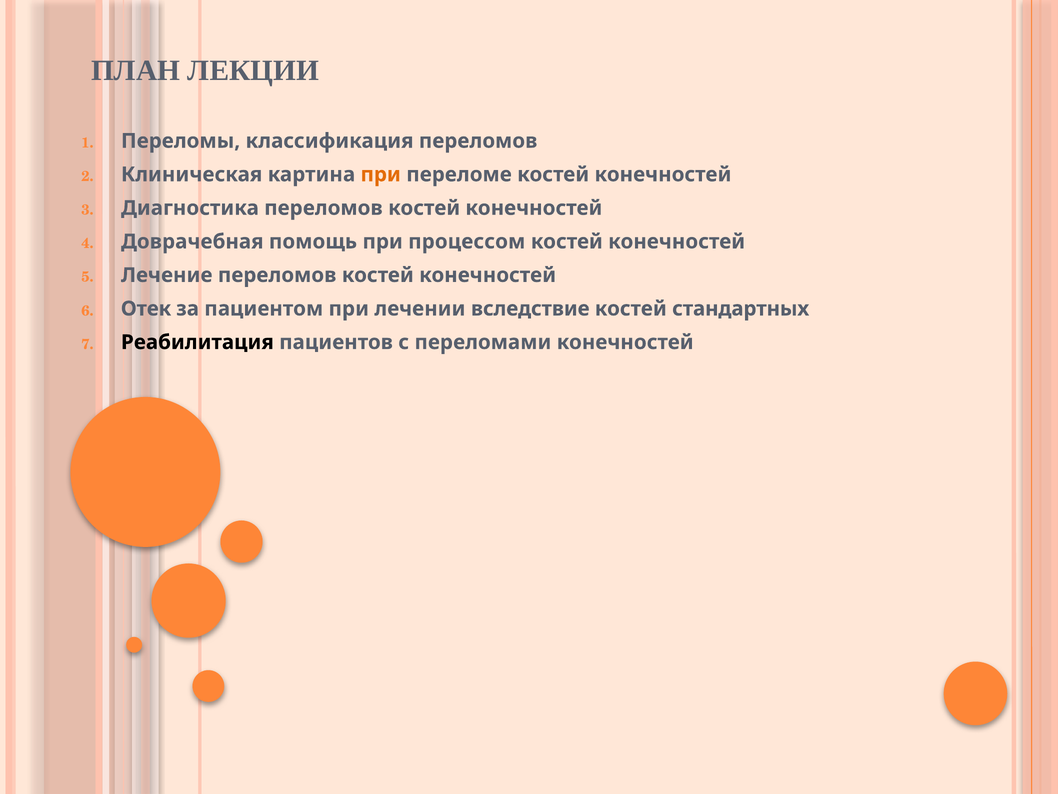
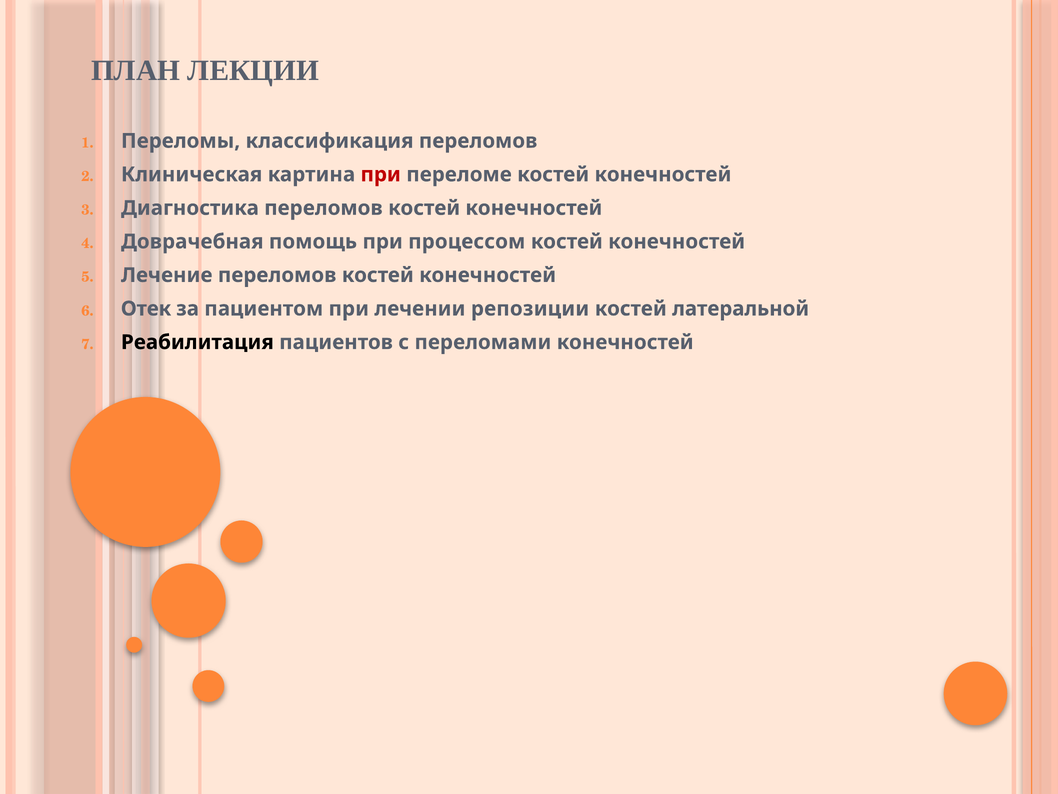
при colour: orange -> red (381, 174)
вследствие: вследствие -> репозиции (530, 309)
стандартных: стандартных -> латеральной (741, 309)
